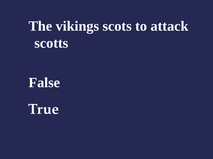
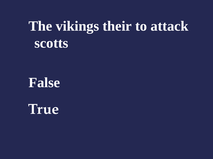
scots: scots -> their (117, 26)
